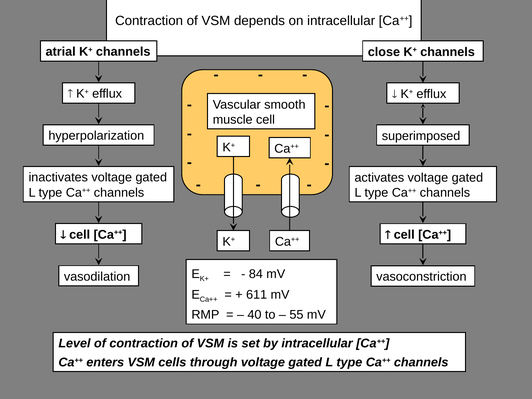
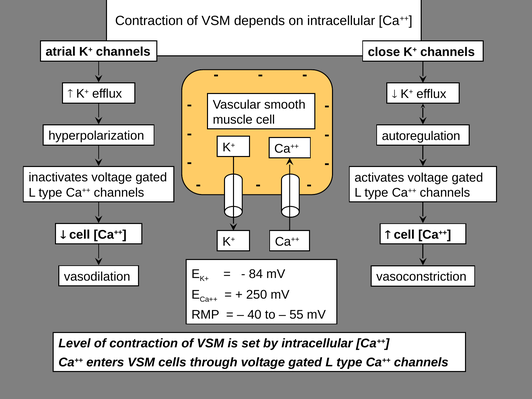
superimposed: superimposed -> autoregulation (421, 136)
611: 611 -> 250 (257, 295)
